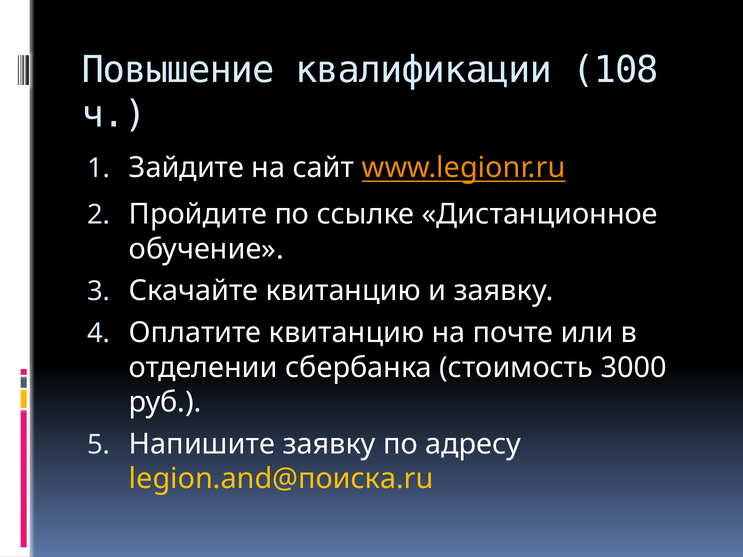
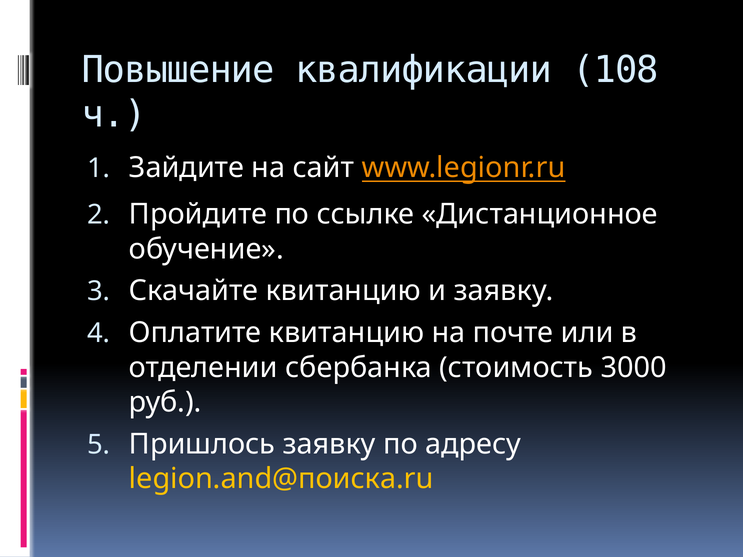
Напишите: Напишите -> Пришлось (202, 444)
